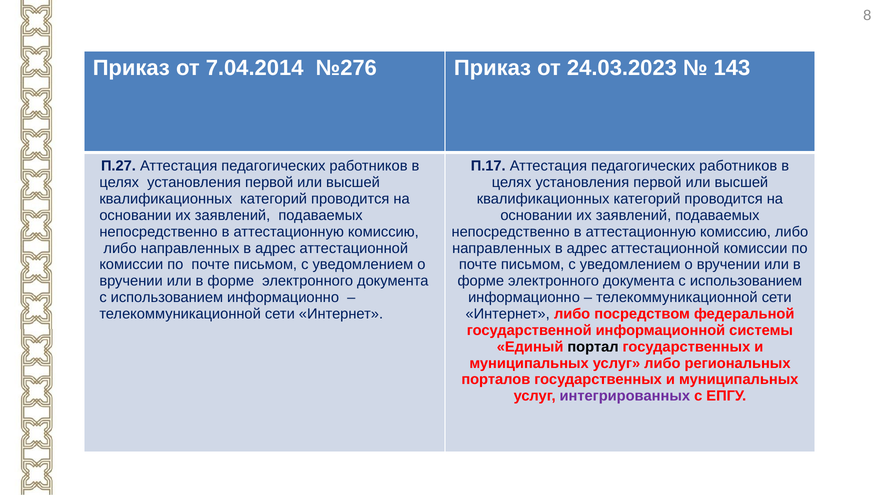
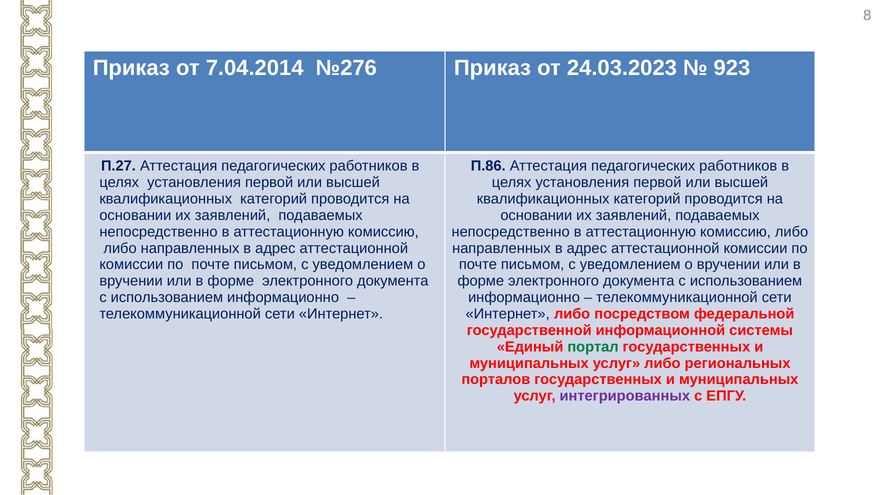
143: 143 -> 923 (732, 68)
П.17: П.17 -> П.86 (488, 166)
портал colour: black -> green (593, 347)
